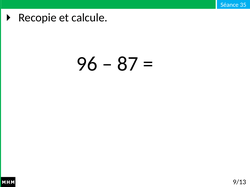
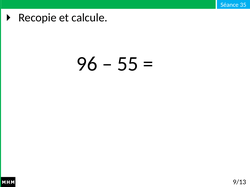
87: 87 -> 55 (128, 64)
